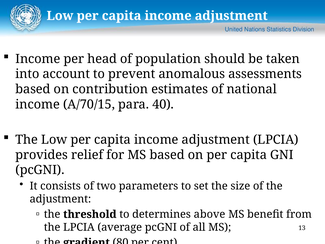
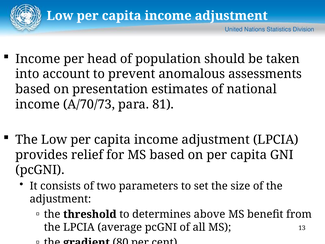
contribution: contribution -> presentation (110, 89)
A/70/15: A/70/15 -> A/70/73 (89, 104)
40: 40 -> 81 (163, 104)
